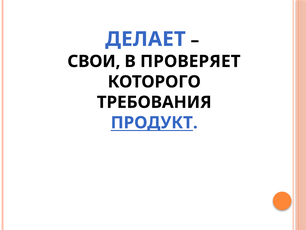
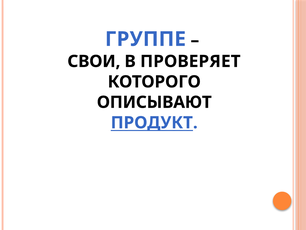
ДЕЛАЕТ: ДЕЛАЕТ -> ГРУППЕ (145, 39)
ТРЕБОВАНИЯ: ТРЕБОВАНИЯ -> ОПИСЫВАЮТ (154, 102)
